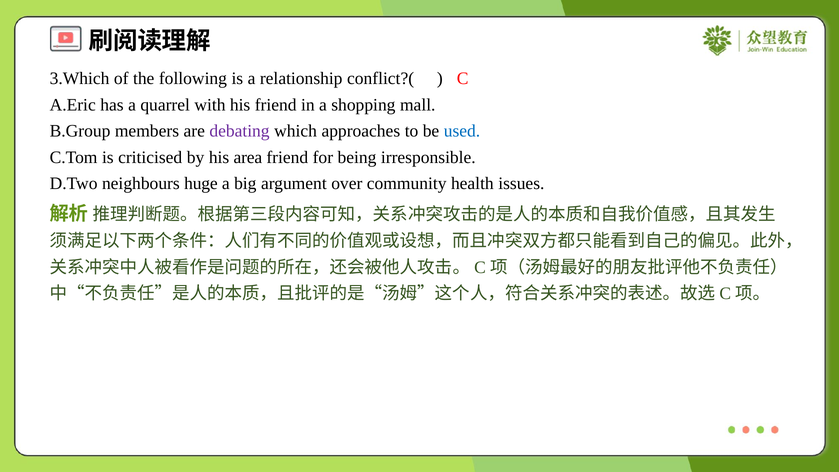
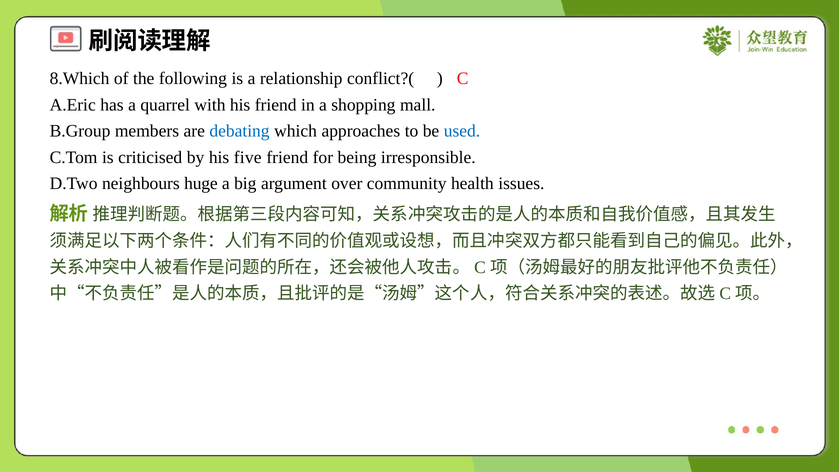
3.Which: 3.Which -> 8.Which (80, 79)
debating colour: purple -> blue (240, 131)
area: area -> five (248, 157)
